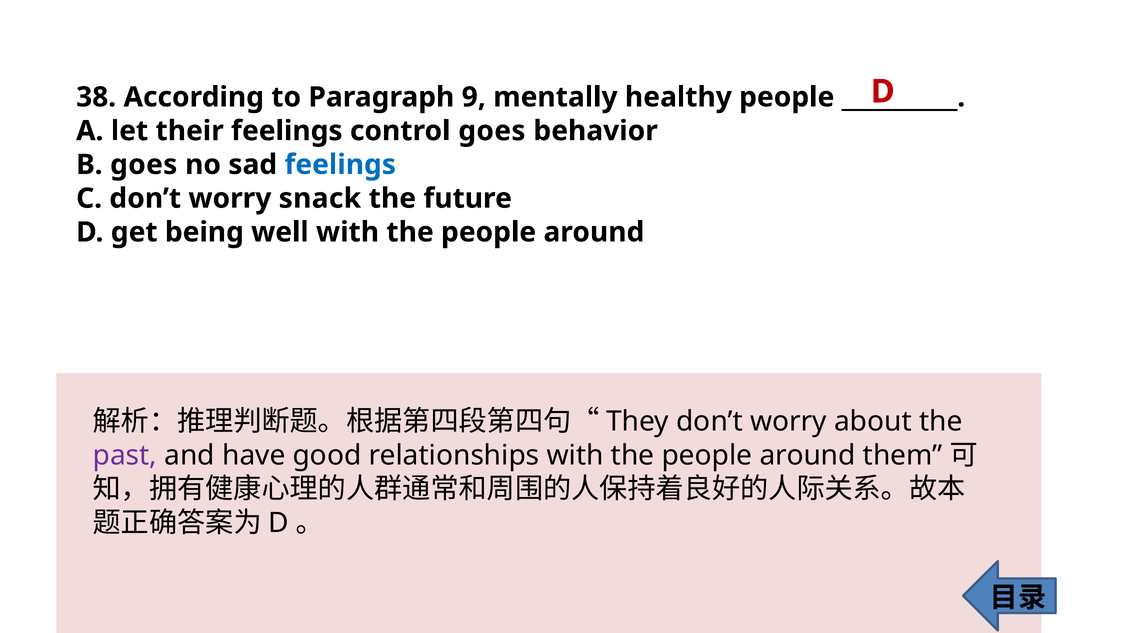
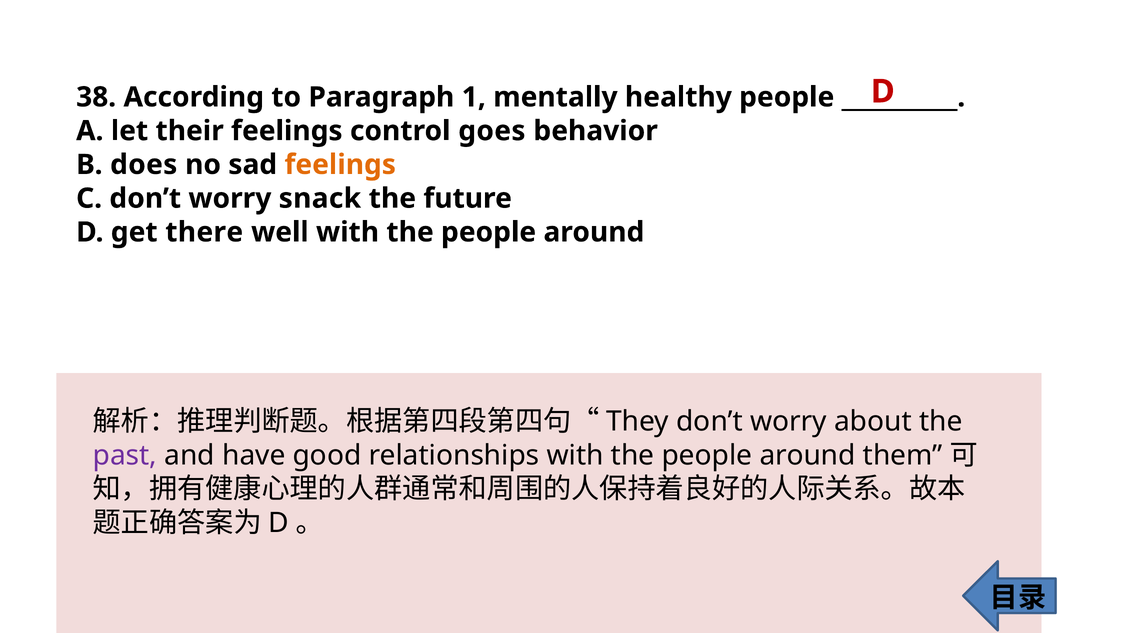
9: 9 -> 1 (474, 97)
B goes: goes -> does (144, 165)
feelings colour: blue -> orange (340, 165)
being: being -> there (204, 232)
